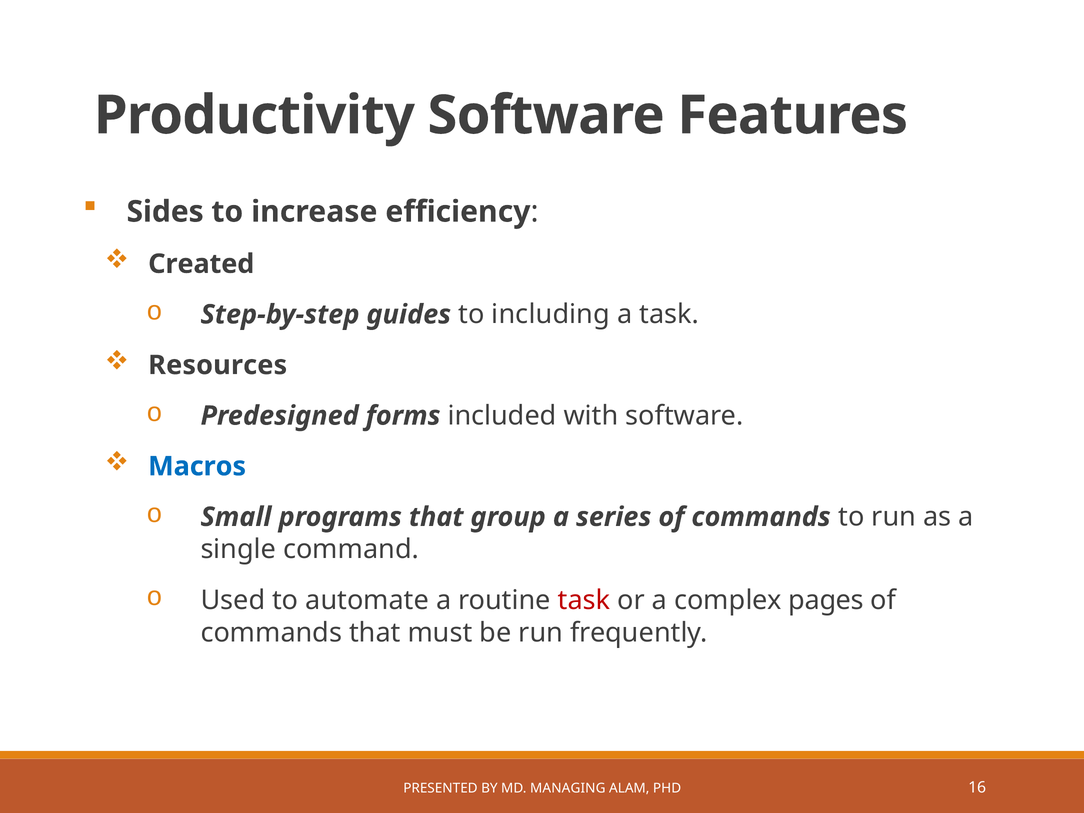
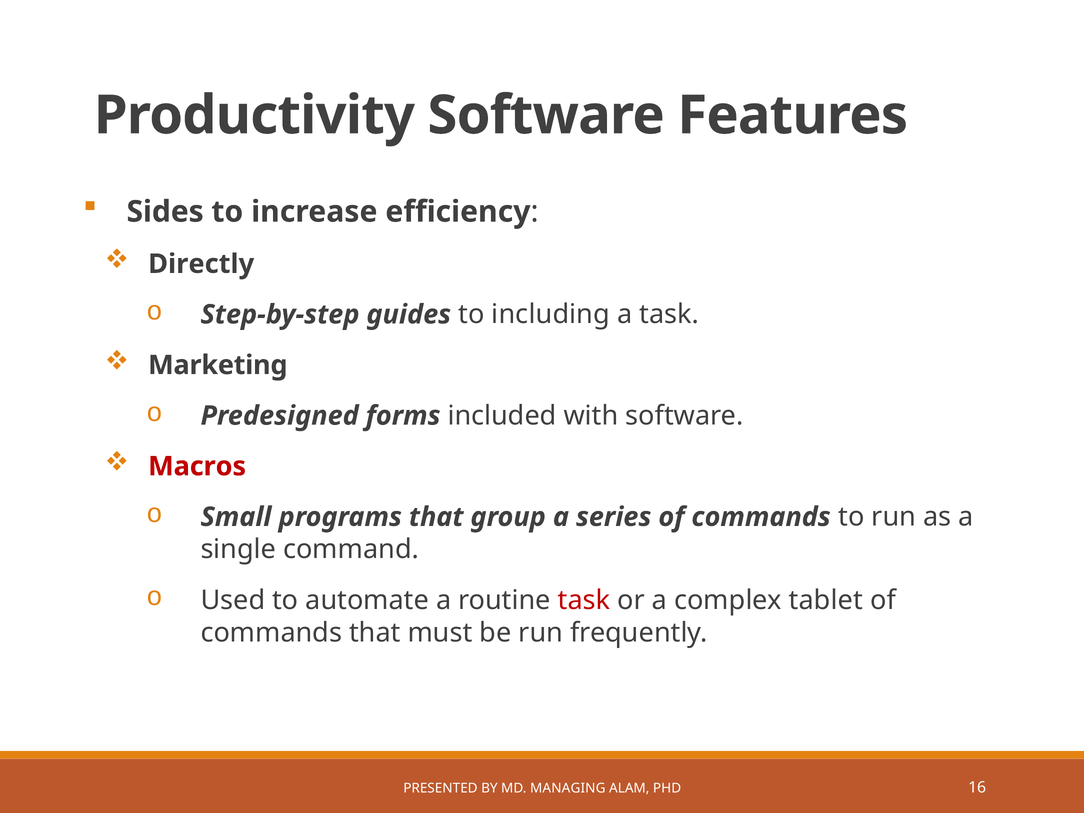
Created: Created -> Directly (201, 264)
Resources: Resources -> Marketing (218, 365)
Macros colour: blue -> red (197, 466)
pages: pages -> tablet (826, 600)
